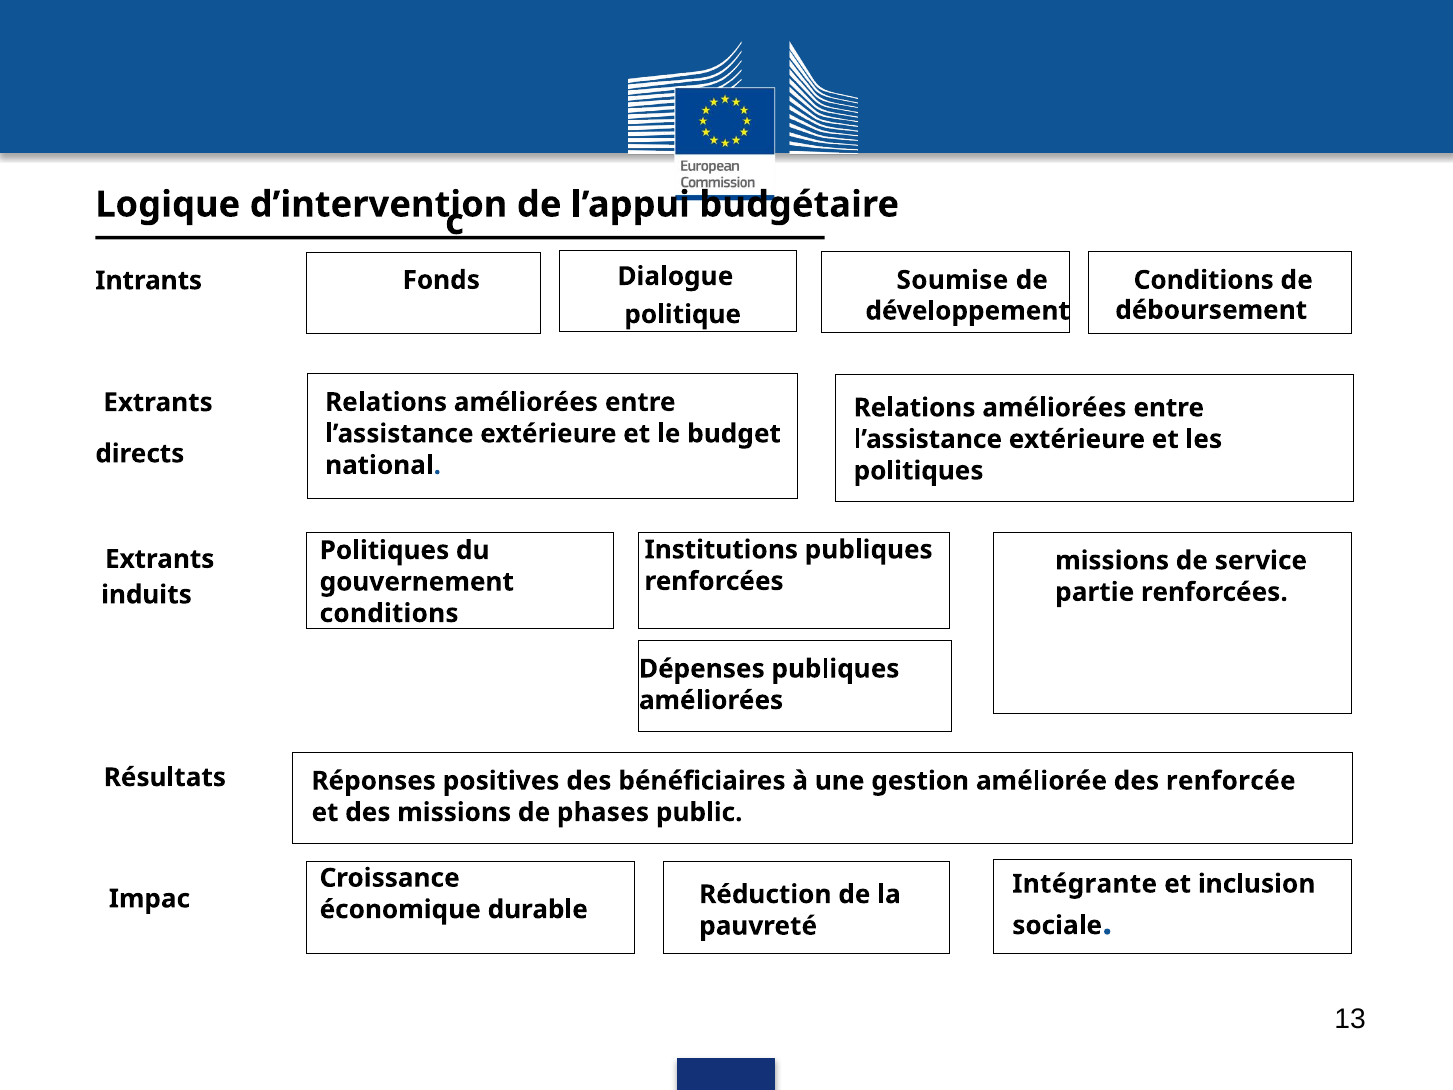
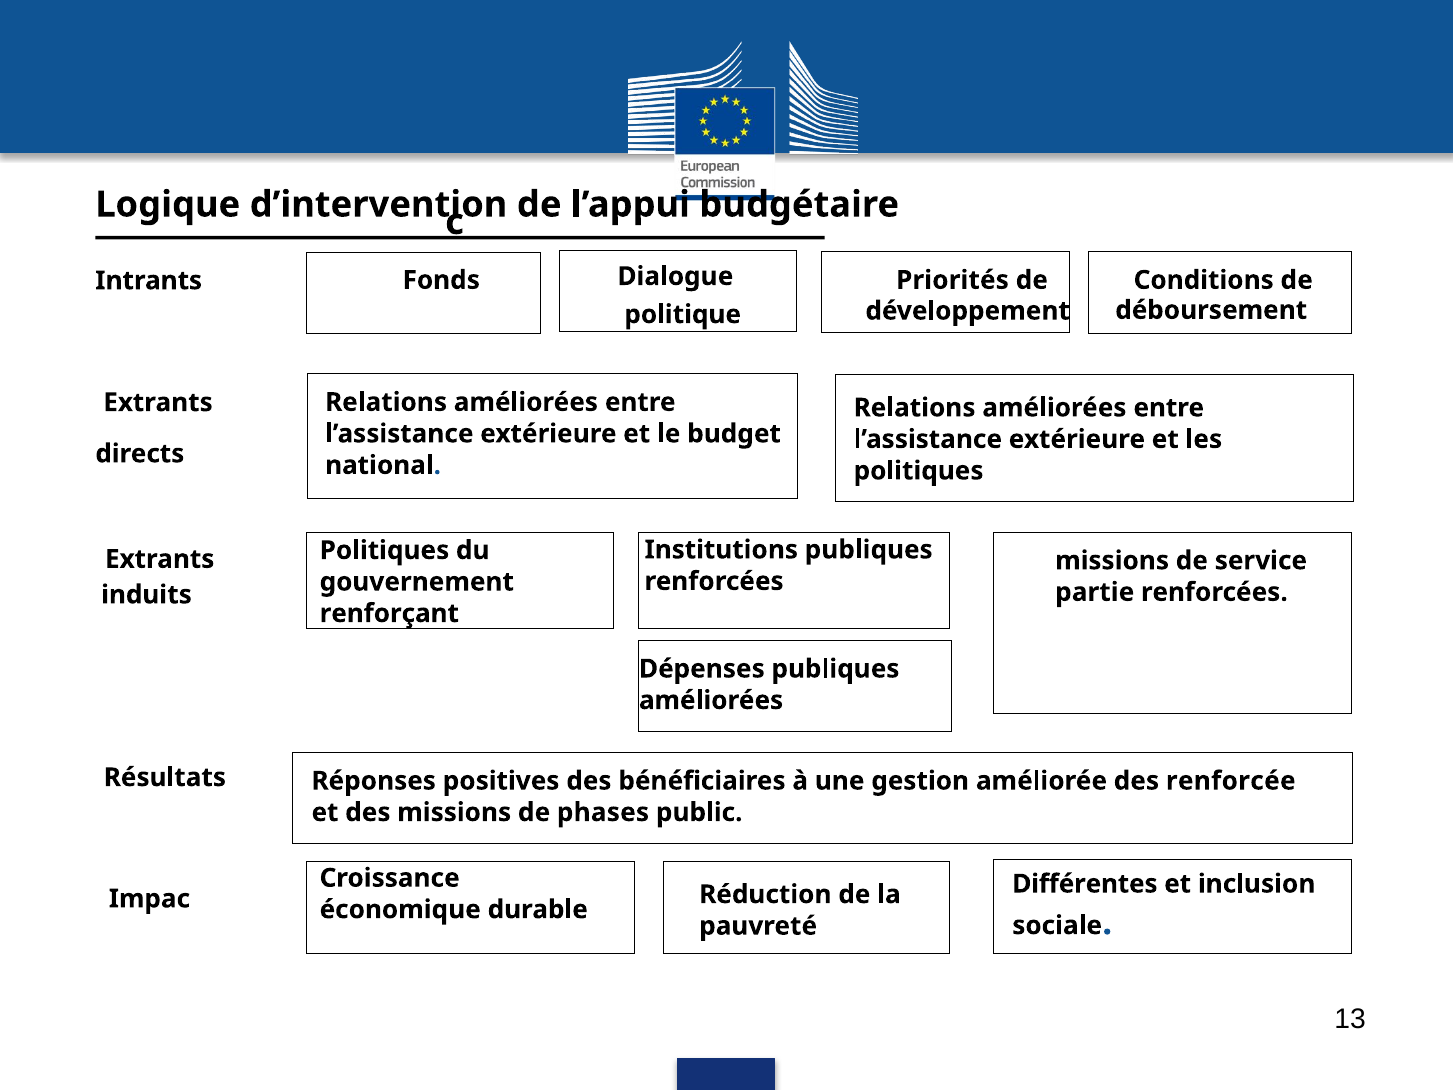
Soumise: Soumise -> Priorités (952, 280)
conditions: conditions -> renforçant (389, 613)
Intégrante: Intégrante -> Différentes (1085, 884)
